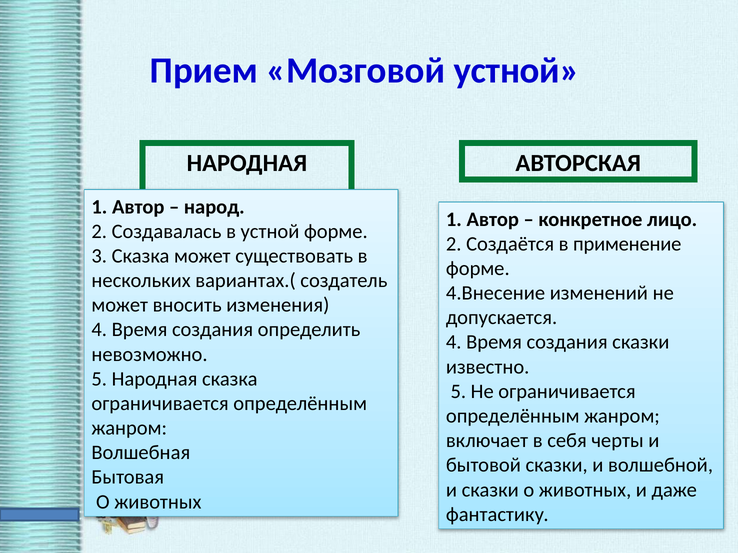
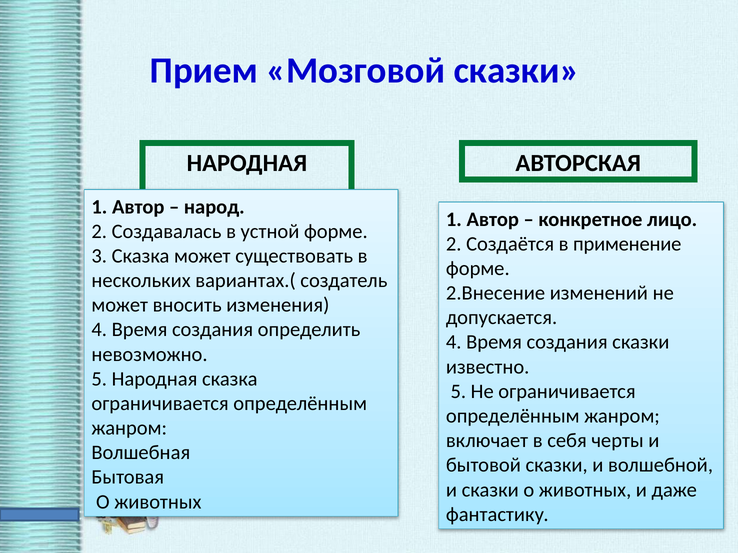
Мозговой устной: устной -> сказки (516, 71)
4.Внесение: 4.Внесение -> 2.Внесение (496, 293)
